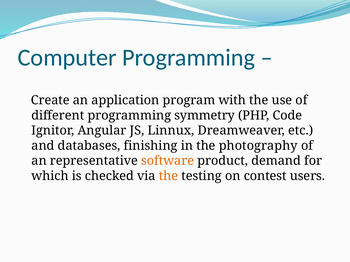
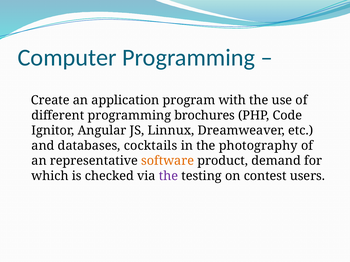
symmetry: symmetry -> brochures (205, 116)
finishing: finishing -> cocktails (151, 146)
the colour: orange -> purple (169, 176)
